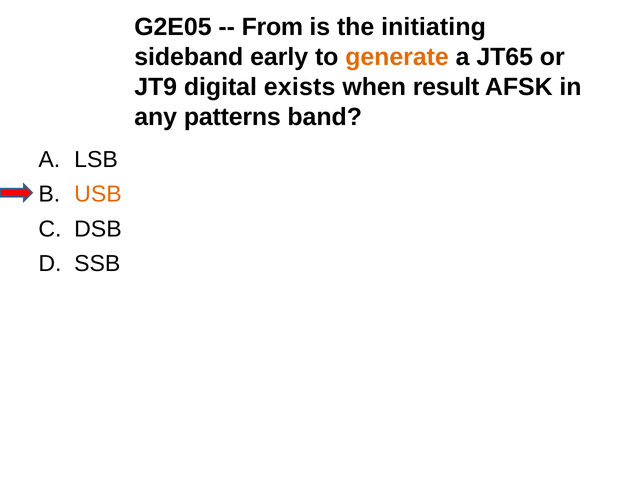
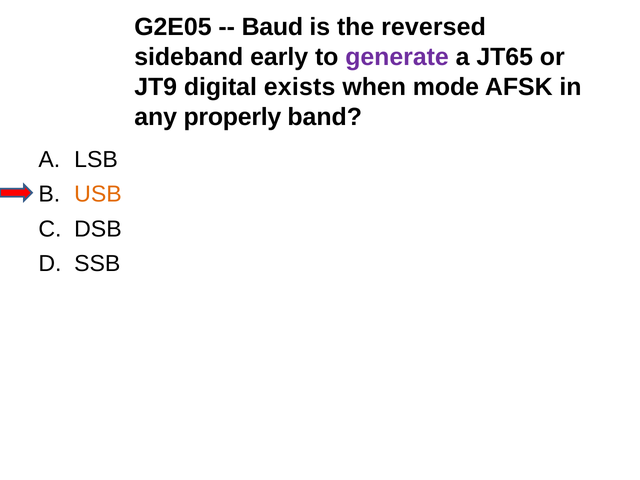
From: From -> Baud (272, 27)
initiating: initiating -> reversed (434, 27)
generate colour: orange -> purple (397, 57)
result: result -> mode (446, 87)
patterns: patterns -> properly (232, 117)
